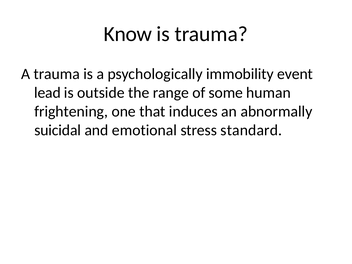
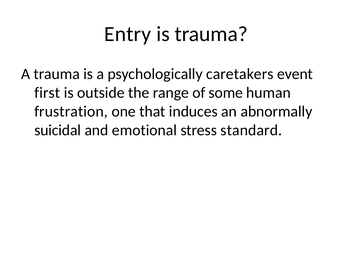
Know: Know -> Entry (128, 34)
immobility: immobility -> caretakers (240, 74)
lead: lead -> first (47, 93)
frightening: frightening -> frustration (71, 111)
